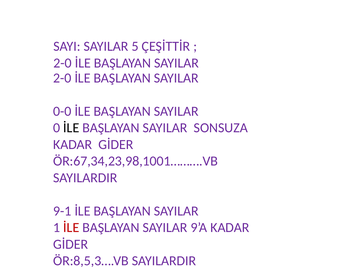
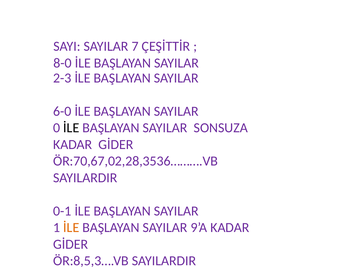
5: 5 -> 7 (135, 46)
2-0: 2-0 -> 8-0 (63, 63)
2-0: 2-0 -> 2-3 (62, 78)
0-0: 0-0 -> 6-0 (62, 111)
ÖR:67,34,23,98,1001……….VB: ÖR:67,34,23,98,1001……….VB -> ÖR:70,67,02,28,3536……….VB (135, 161)
9-1: 9-1 -> 0-1 (62, 211)
İLE colour: red -> orange (71, 228)
